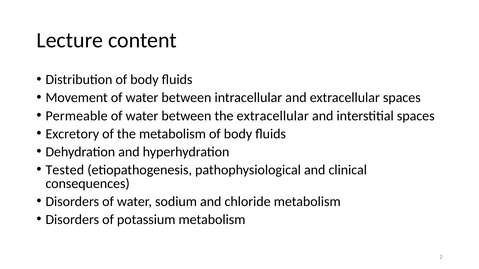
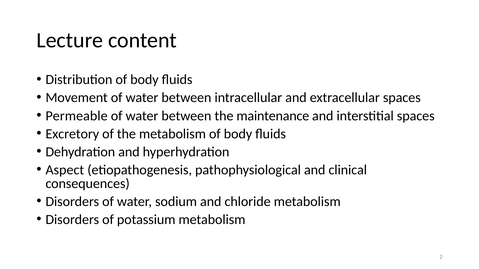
the extracellular: extracellular -> maintenance (273, 116)
Tested: Tested -> Aspect (65, 170)
